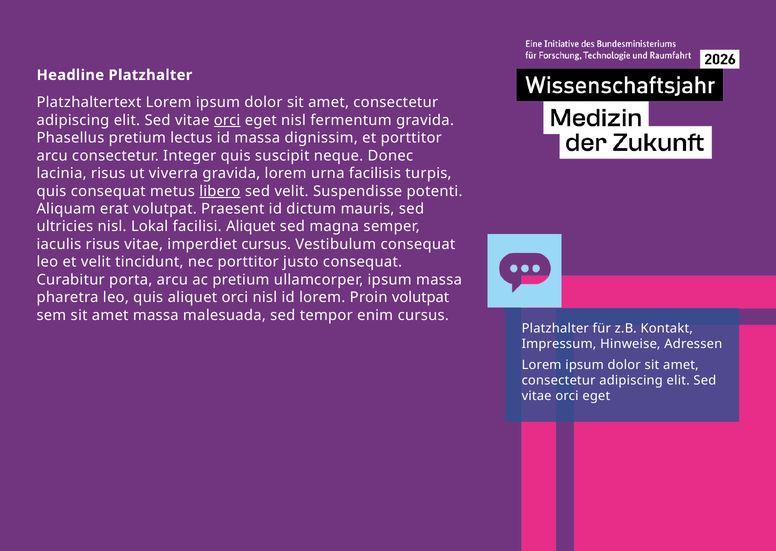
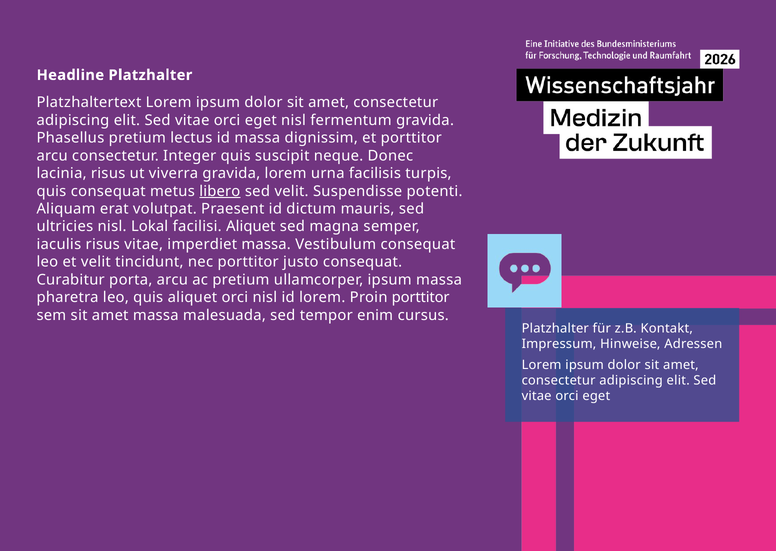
orci underline: present -> none (227, 120)
imperdiet cursus: cursus -> massa (266, 244)
Proin volutpat: volutpat -> porttitor (421, 297)
